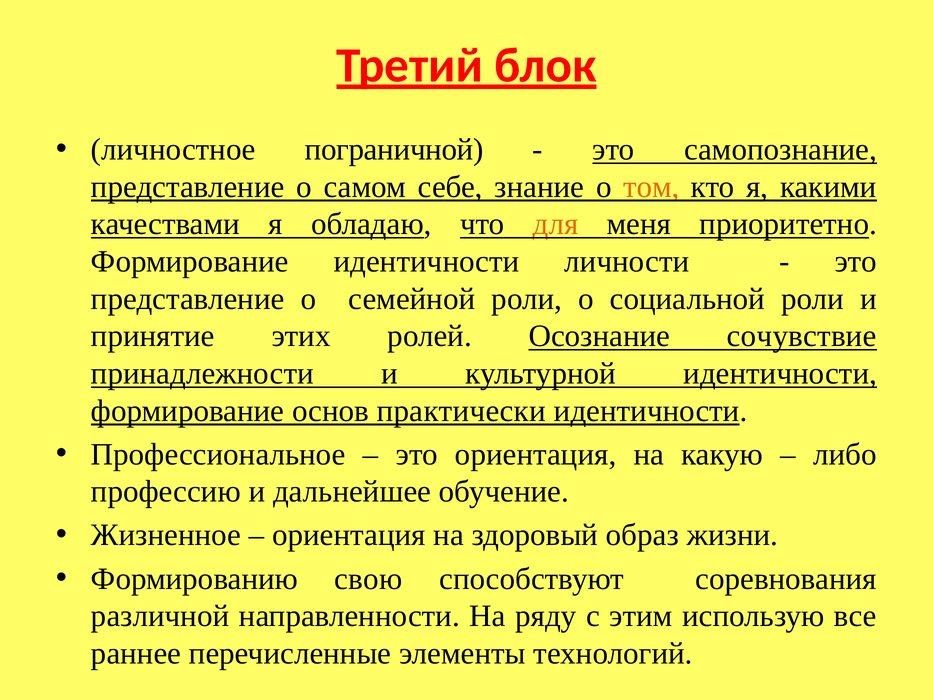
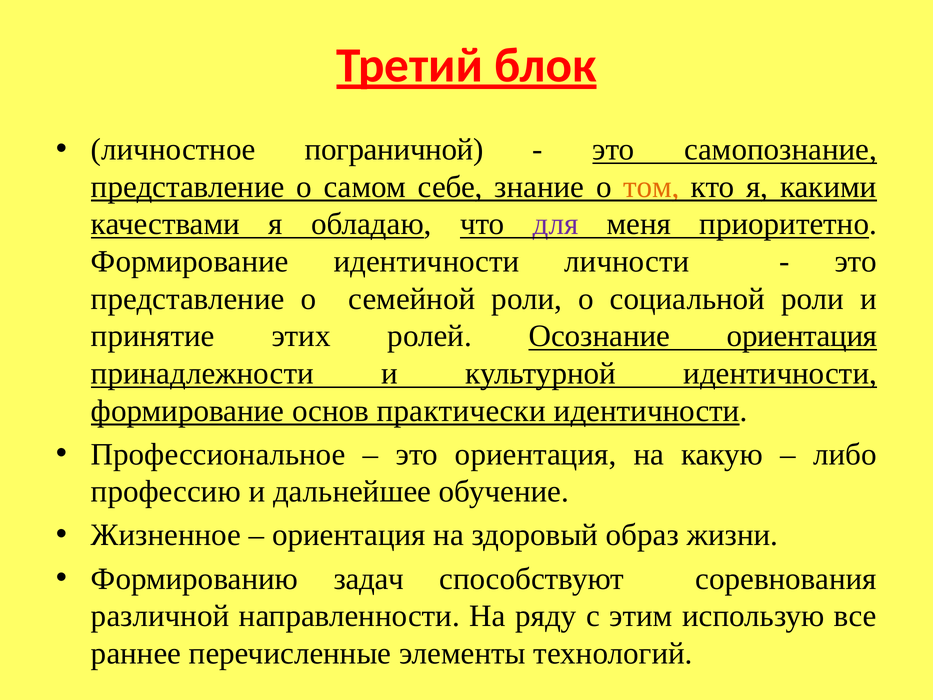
для colour: orange -> purple (556, 224)
Осознание сочувствие: сочувствие -> ориентация (802, 336)
свою: свою -> задач (369, 579)
